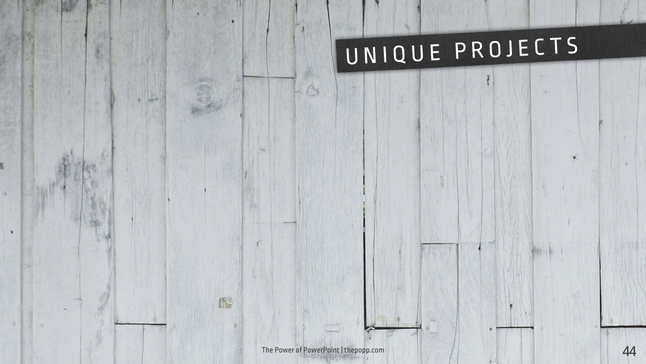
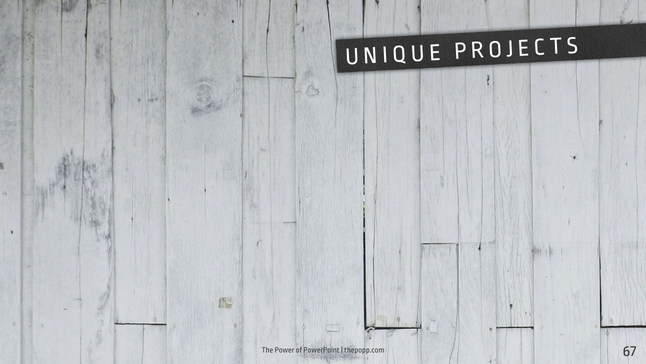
44: 44 -> 67 (630, 350)
